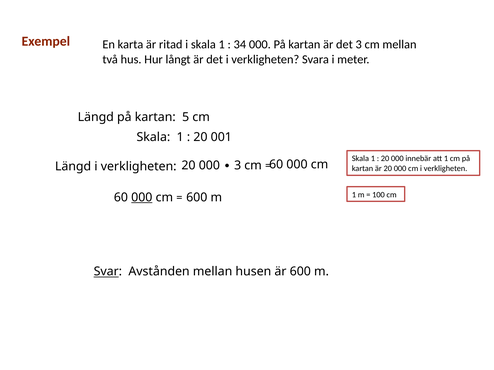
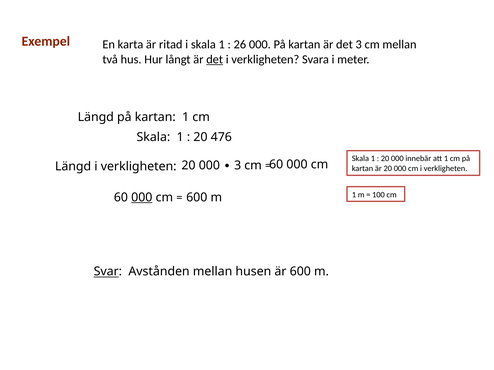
34: 34 -> 26 (240, 45)
det underline: none -> present (215, 59)
kartan 5: 5 -> 1 (186, 117)
001: 001 -> 476 (221, 137)
